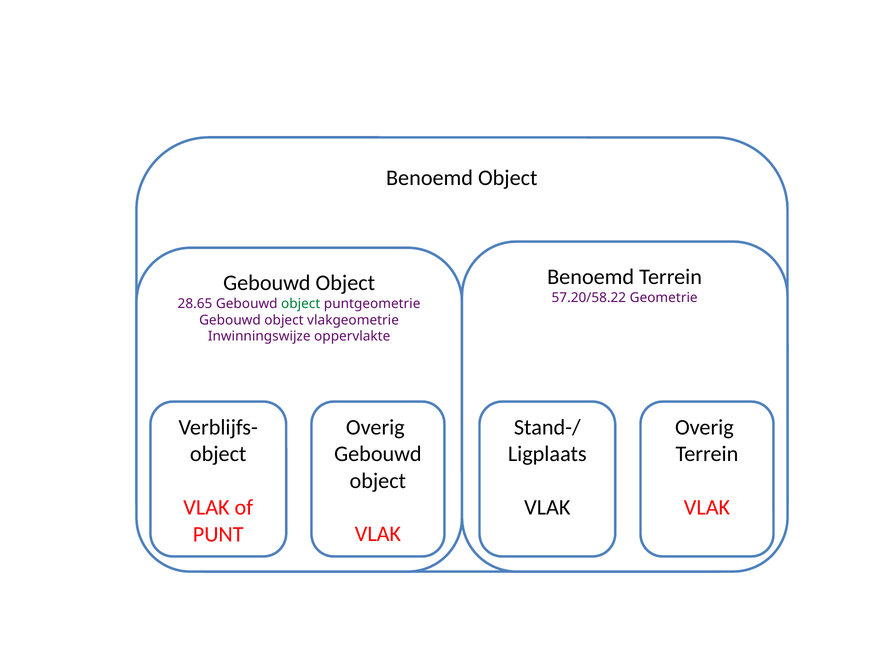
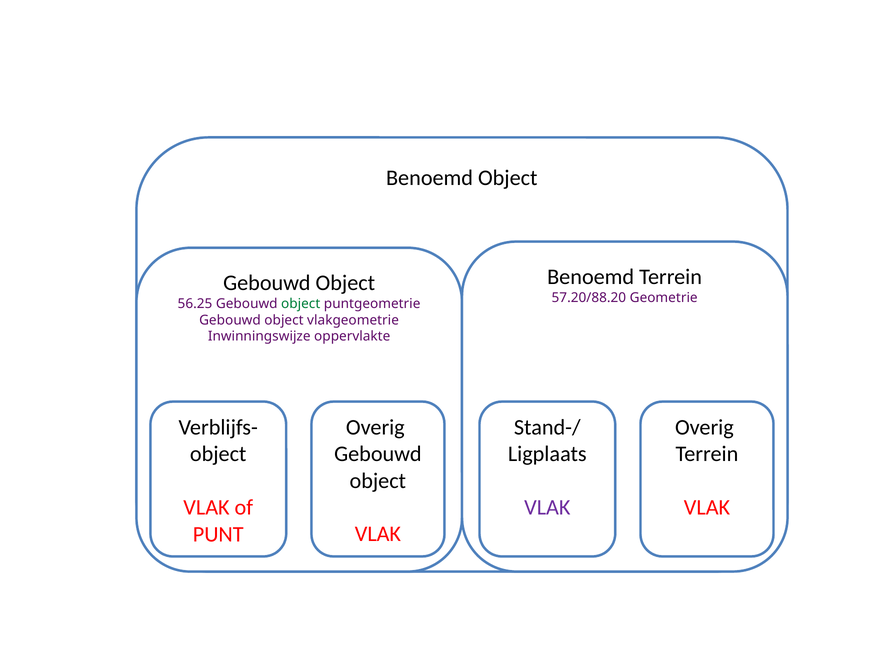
57.20/58.22: 57.20/58.22 -> 57.20/88.20 (589, 298)
28.65: 28.65 -> 56.25 (195, 304)
VLAK colour: black -> purple (547, 507)
